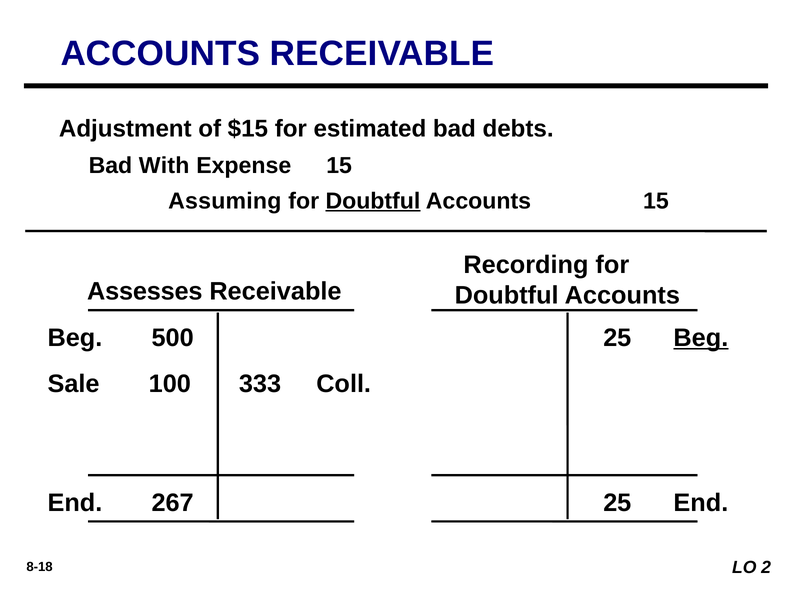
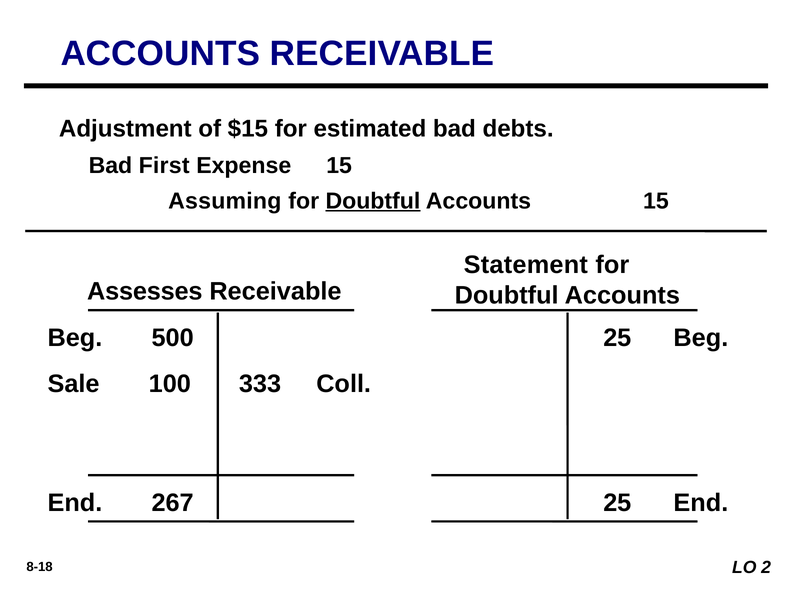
With: With -> First (164, 166)
Recording: Recording -> Statement (526, 265)
Beg underline: present -> none (701, 338)
